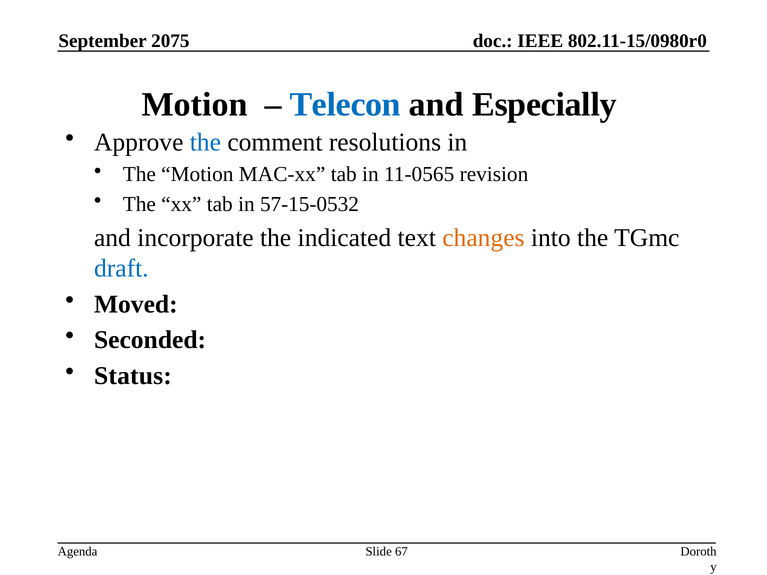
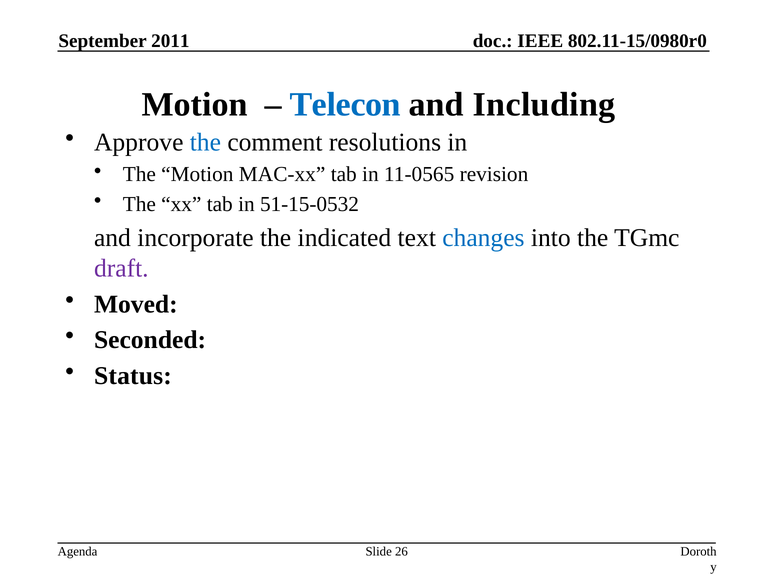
2075: 2075 -> 2011 (170, 41)
Especially: Especially -> Including (544, 105)
57-15-0532: 57-15-0532 -> 51-15-0532 (309, 204)
changes colour: orange -> blue (483, 238)
draft colour: blue -> purple (121, 269)
67: 67 -> 26 (401, 552)
